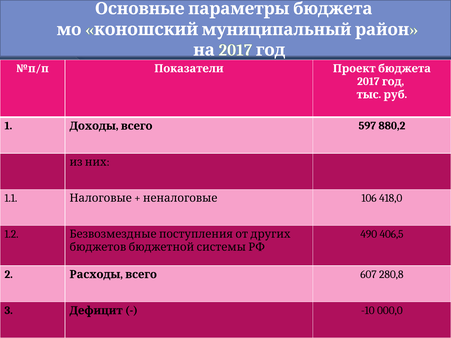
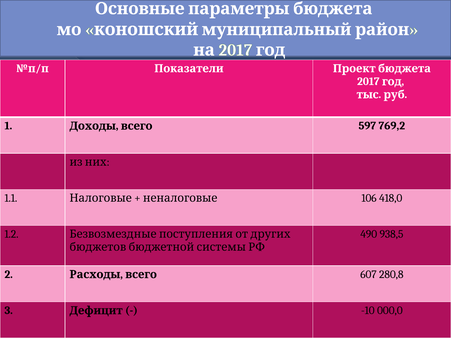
880,2: 880,2 -> 769,2 (392, 126)
406,5: 406,5 -> 938,5 (391, 234)
